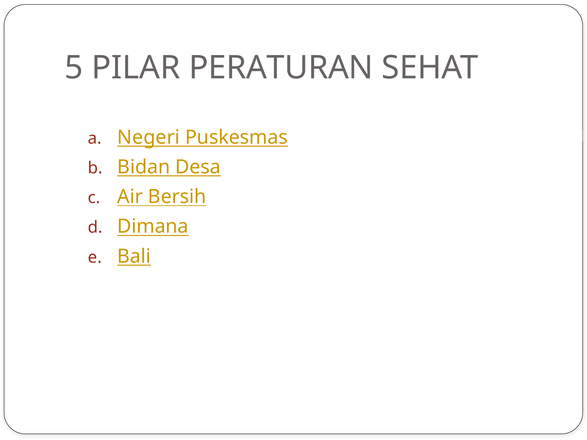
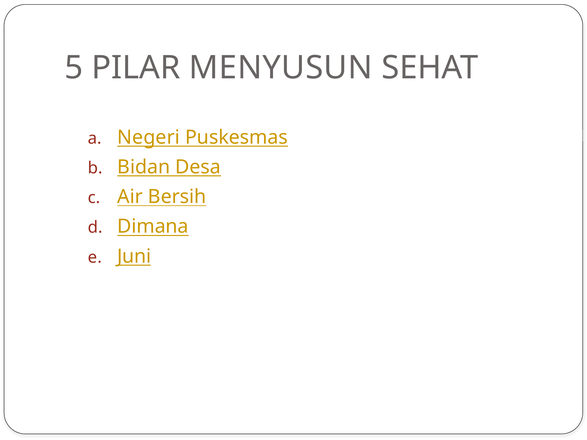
PERATURAN: PERATURAN -> MENYUSUN (281, 68)
Bali: Bali -> Juni (134, 256)
